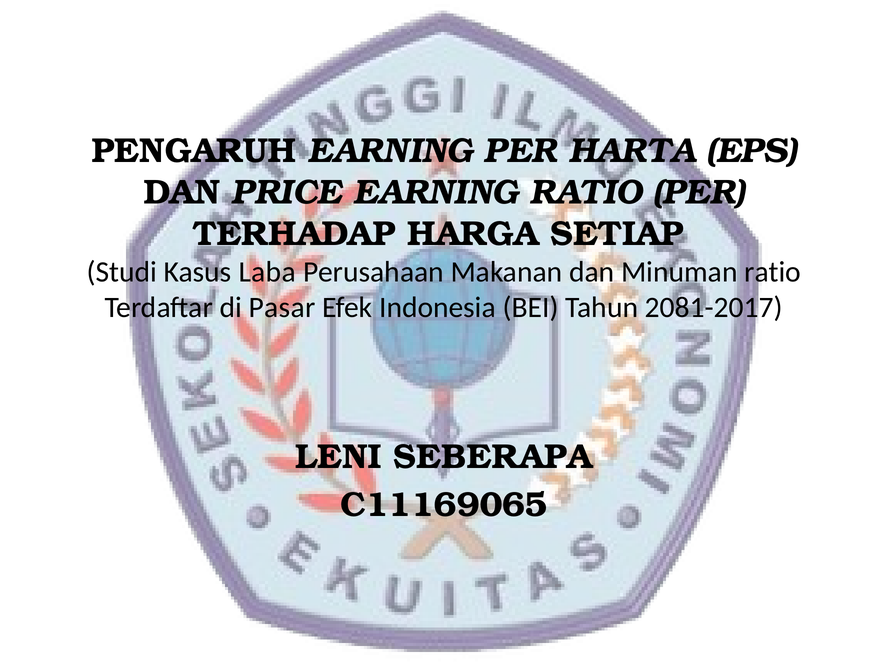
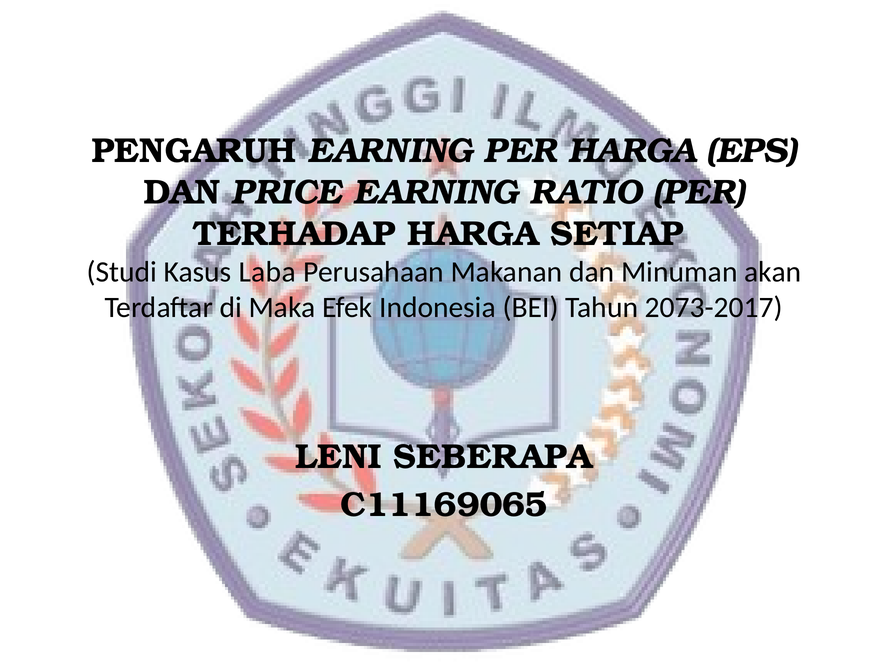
PER HARTA: HARTA -> HARGA (632, 151)
Minuman ratio: ratio -> akan (773, 272)
Pasar: Pasar -> Maka (282, 308)
2081-2017: 2081-2017 -> 2073-2017 (714, 308)
